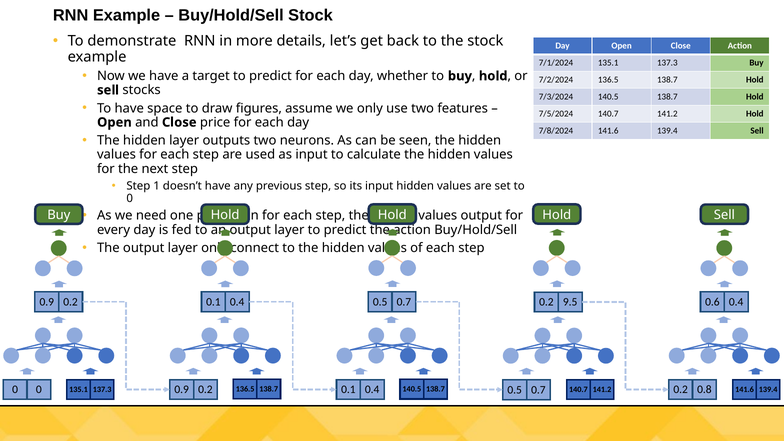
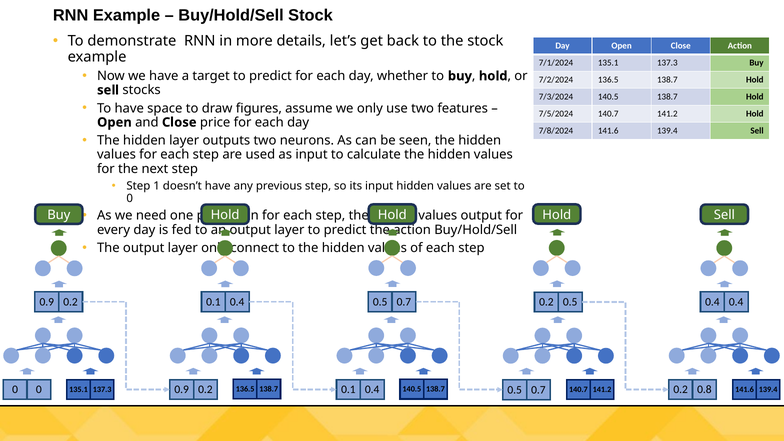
0.6: 0.6 -> 0.4 (712, 302)
9.5: 9.5 -> 0.5 (570, 302)
